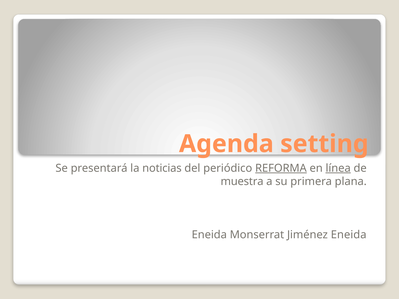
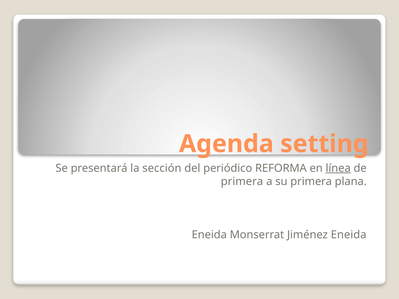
noticias: noticias -> sección (162, 168)
REFORMA underline: present -> none (281, 168)
muestra: muestra -> primera (242, 182)
